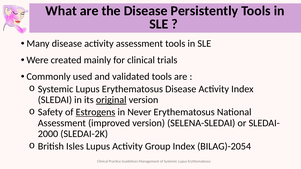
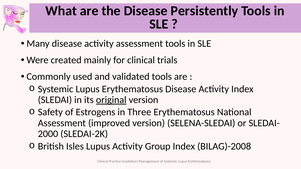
Estrogens underline: present -> none (96, 112)
Never: Never -> Three (139, 112)
BILAG)-2054: BILAG)-2054 -> BILAG)-2008 (224, 146)
